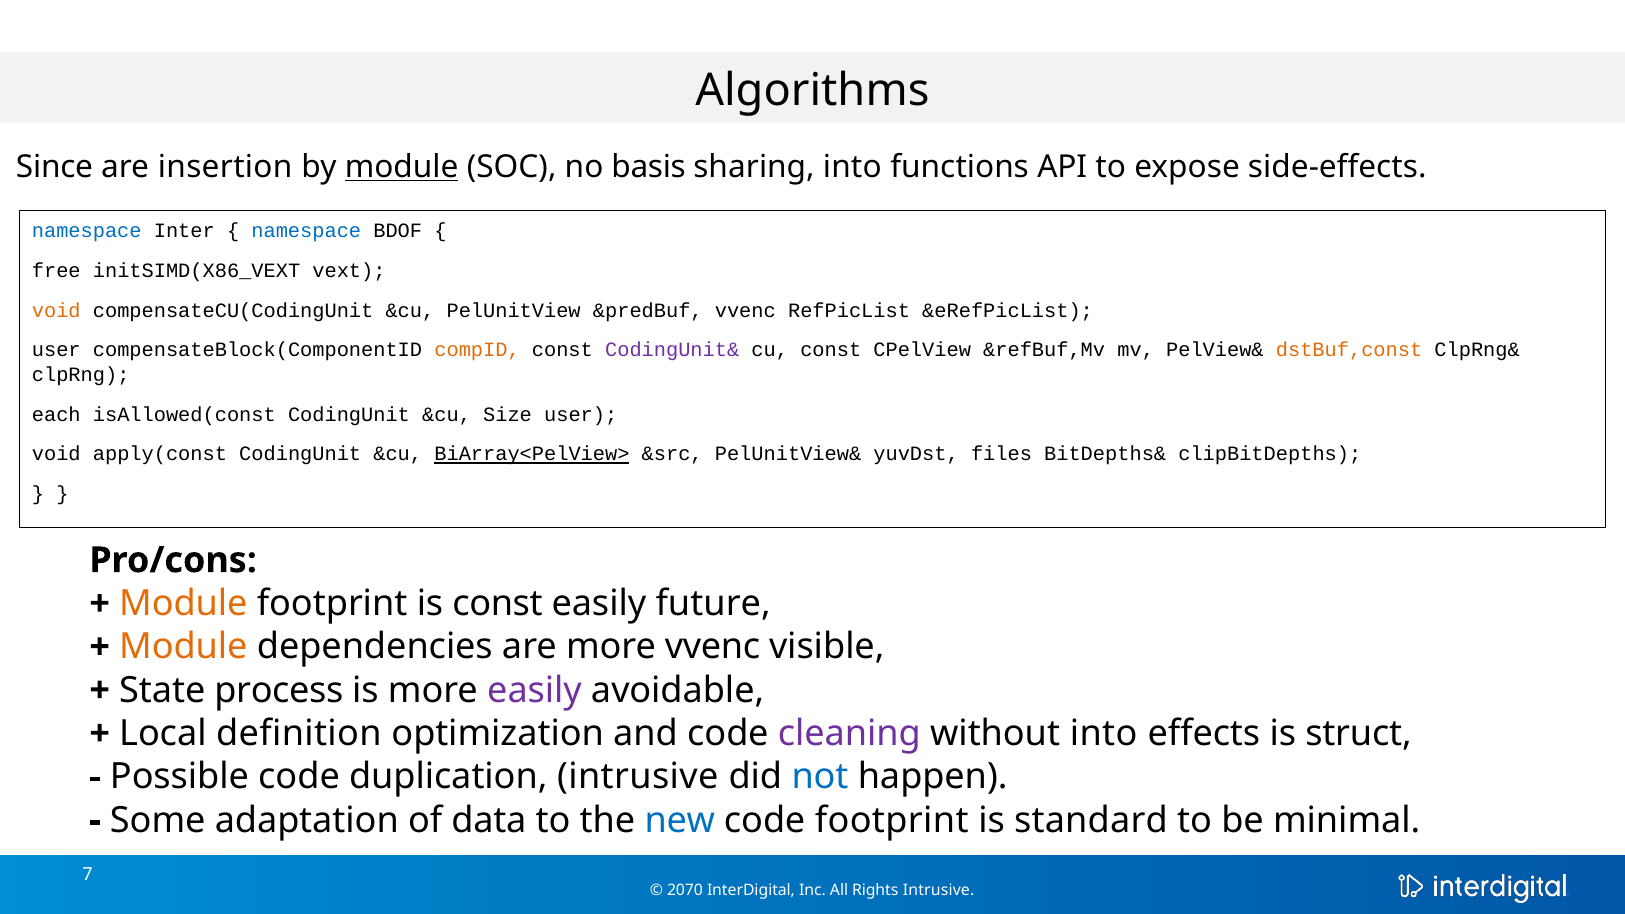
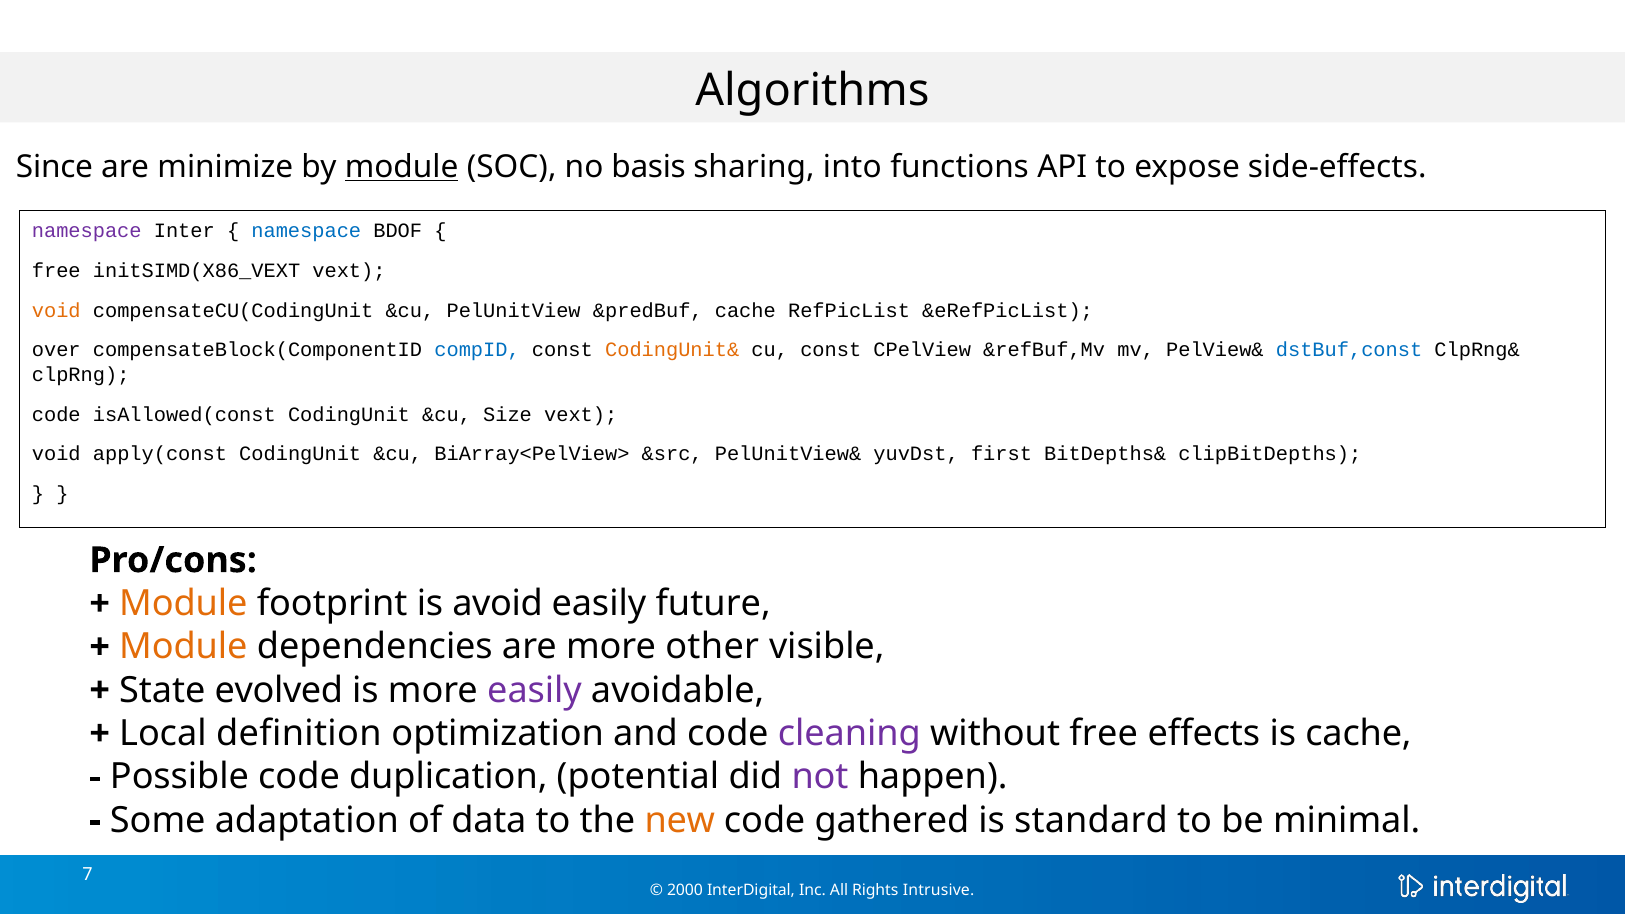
insertion: insertion -> minimize (225, 167)
namespace colour: blue -> purple (87, 231)
&predBuf vvenc: vvenc -> cache (745, 310)
user: user -> over (56, 350)
compID colour: orange -> blue (477, 350)
CodingUnit& colour: purple -> orange (672, 350)
dstBuf,const colour: orange -> blue (1349, 350)
each: each -> code (56, 415)
Size user: user -> vext (581, 415)
BiArray<PelView> underline: present -> none (532, 454)
files: files -> first (1002, 454)
is const: const -> avoid (498, 604)
more vvenc: vvenc -> other (712, 647)
process: process -> evolved (279, 690)
without into: into -> free (1104, 734)
is struct: struct -> cache (1358, 734)
duplication intrusive: intrusive -> potential (638, 777)
not colour: blue -> purple (820, 777)
new colour: blue -> orange (680, 820)
code footprint: footprint -> gathered (892, 820)
2070: 2070 -> 2000 (685, 891)
